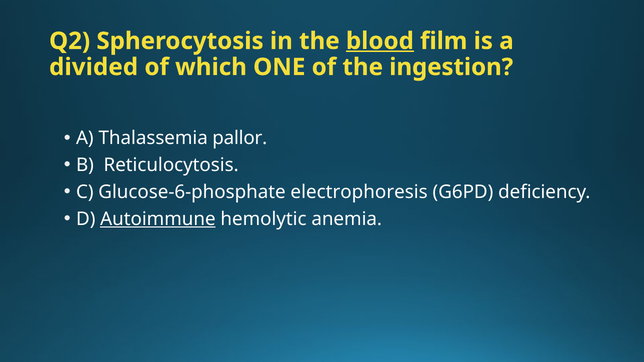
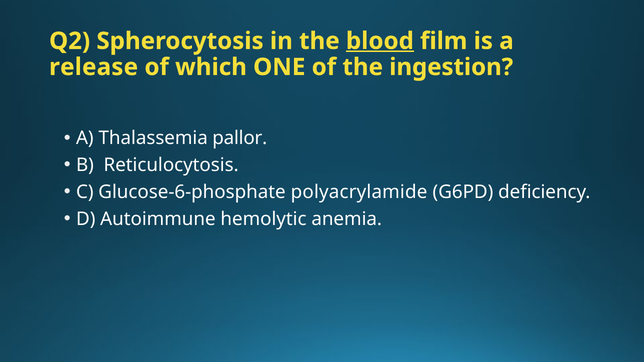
divided: divided -> release (94, 67)
electrophoresis: electrophoresis -> polyacrylamide (359, 192)
Autoimmune underline: present -> none (158, 219)
